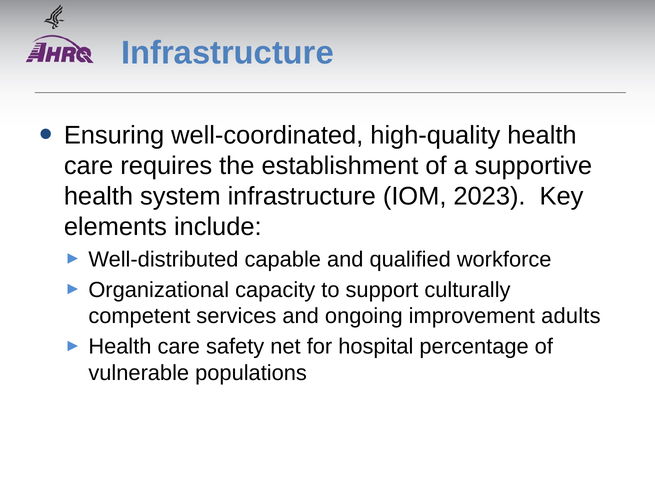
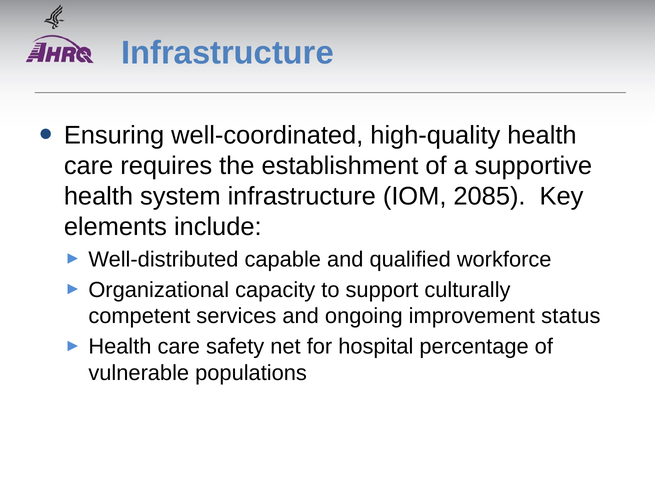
2023: 2023 -> 2085 (490, 196)
adults: adults -> status (571, 316)
